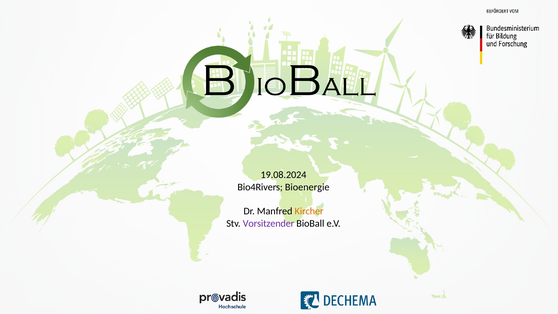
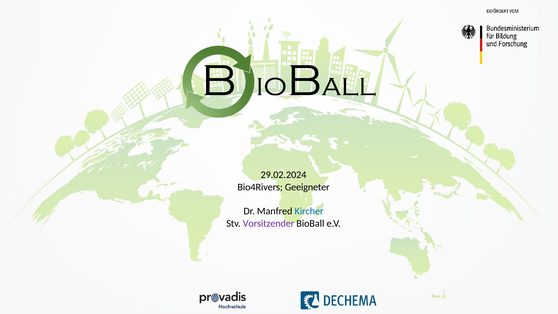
19.08.2024: 19.08.2024 -> 29.02.2024 (283, 175)
Bioenergie: Bioenergie -> Geeigneter (307, 187)
Kircher colour: orange -> blue (309, 211)
